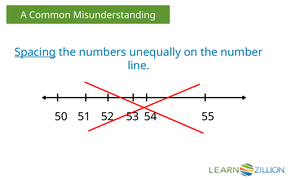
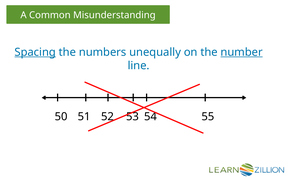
number underline: none -> present (242, 52)
